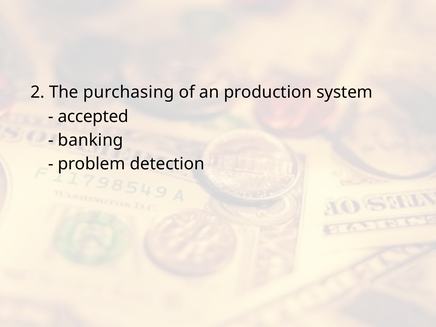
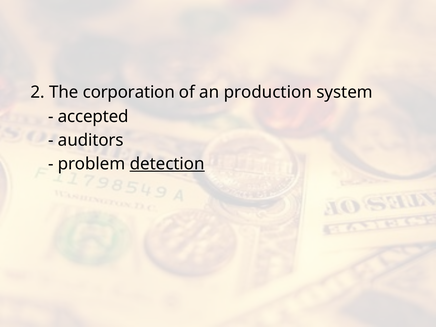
purchasing: purchasing -> corporation (129, 92)
banking: banking -> auditors (91, 140)
detection underline: none -> present (167, 164)
